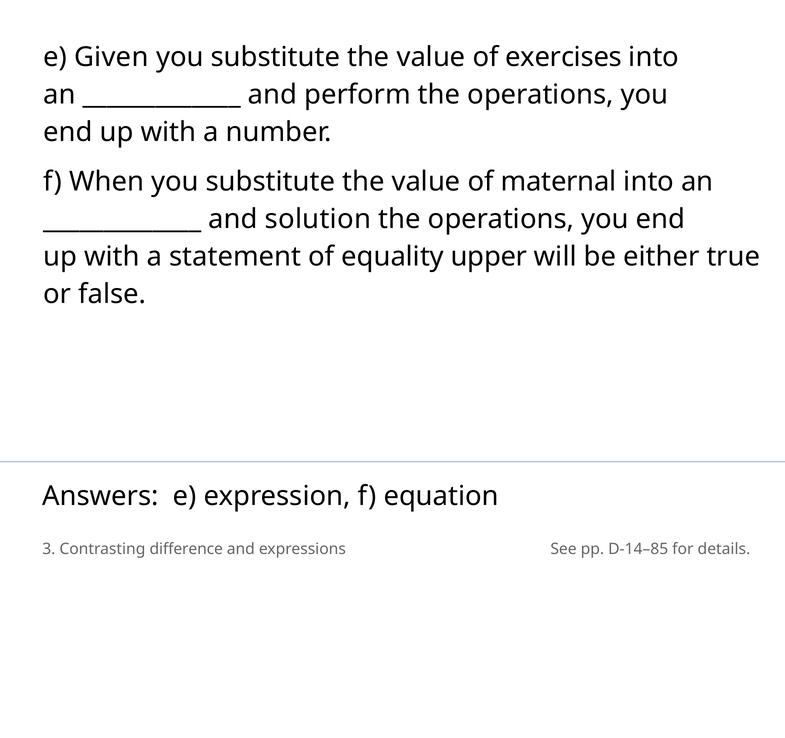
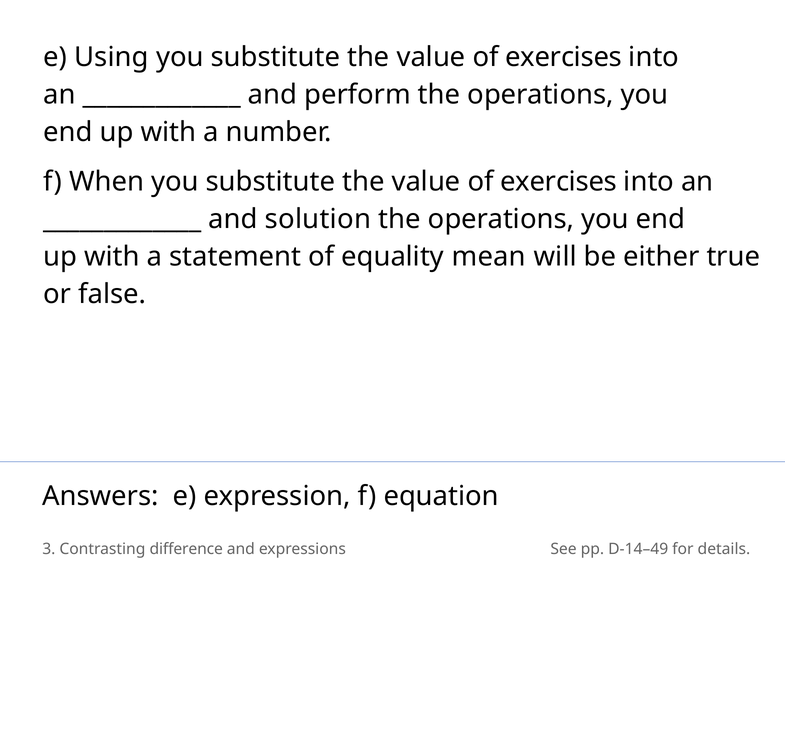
Given: Given -> Using (111, 57)
maternal: maternal -> exercises (559, 182)
upper: upper -> mean (489, 257)
D-14–85: D-14–85 -> D-14–49 (638, 549)
